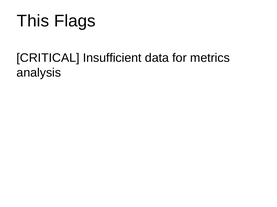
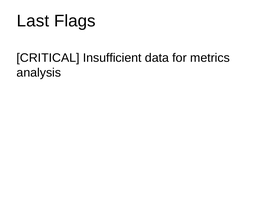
This: This -> Last (33, 21)
